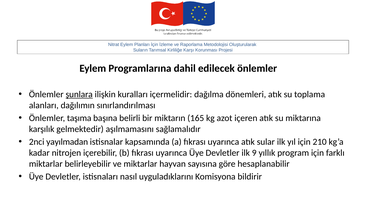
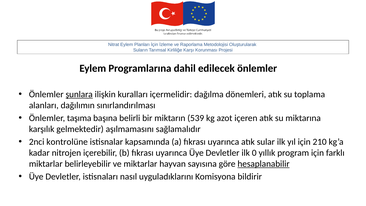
165: 165 -> 539 (196, 118)
yayılmadan: yayılmadan -> kontrolüne (67, 142)
9: 9 -> 0 (254, 153)
hesaplanabilir underline: none -> present (264, 164)
